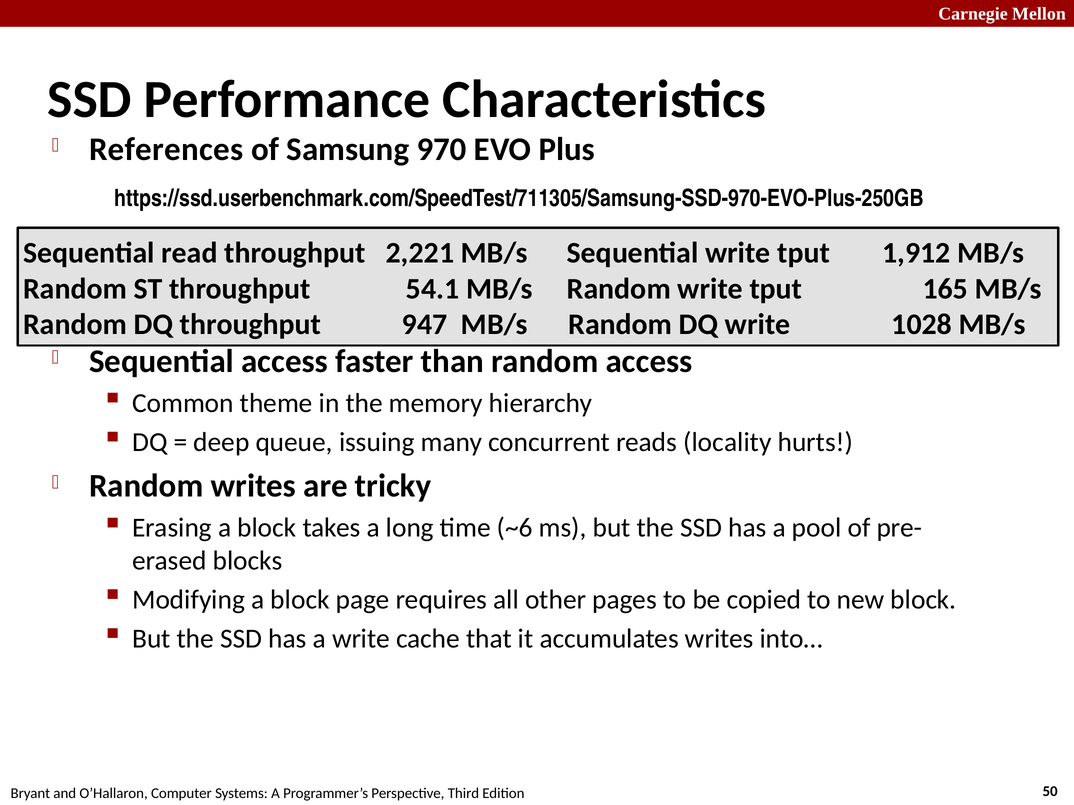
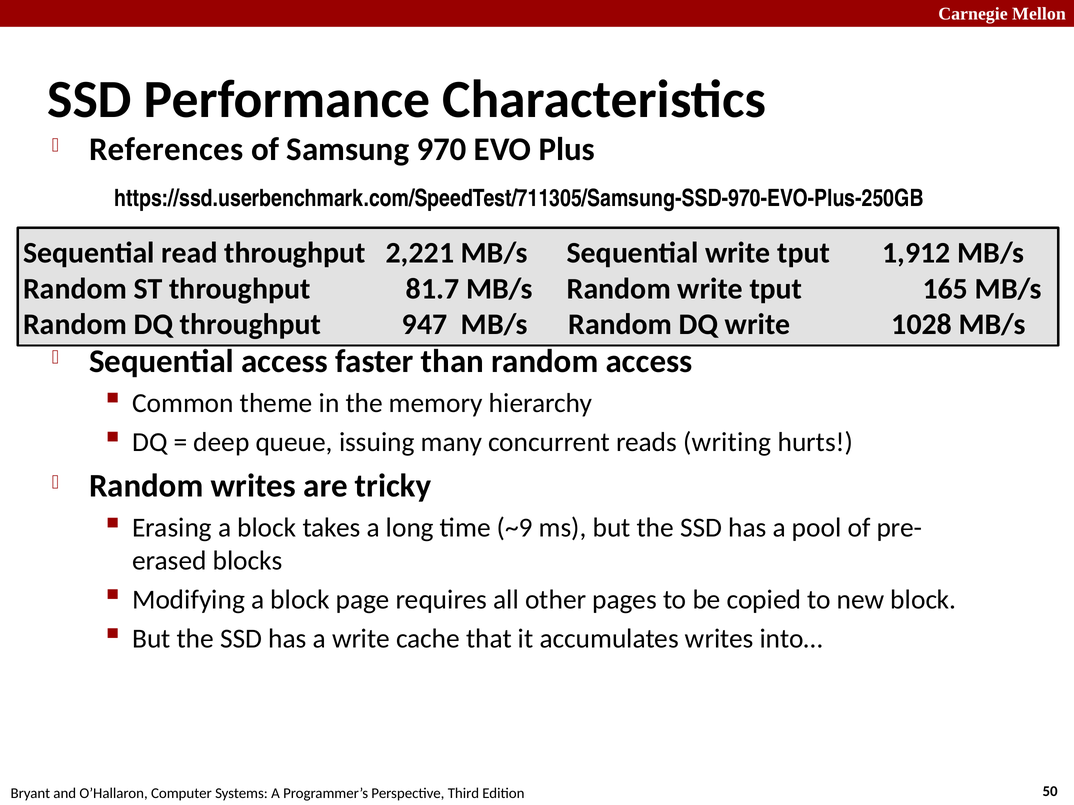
54.1: 54.1 -> 81.7 (433, 289)
locality: locality -> writing (727, 442)
~6: ~6 -> ~9 (515, 528)
